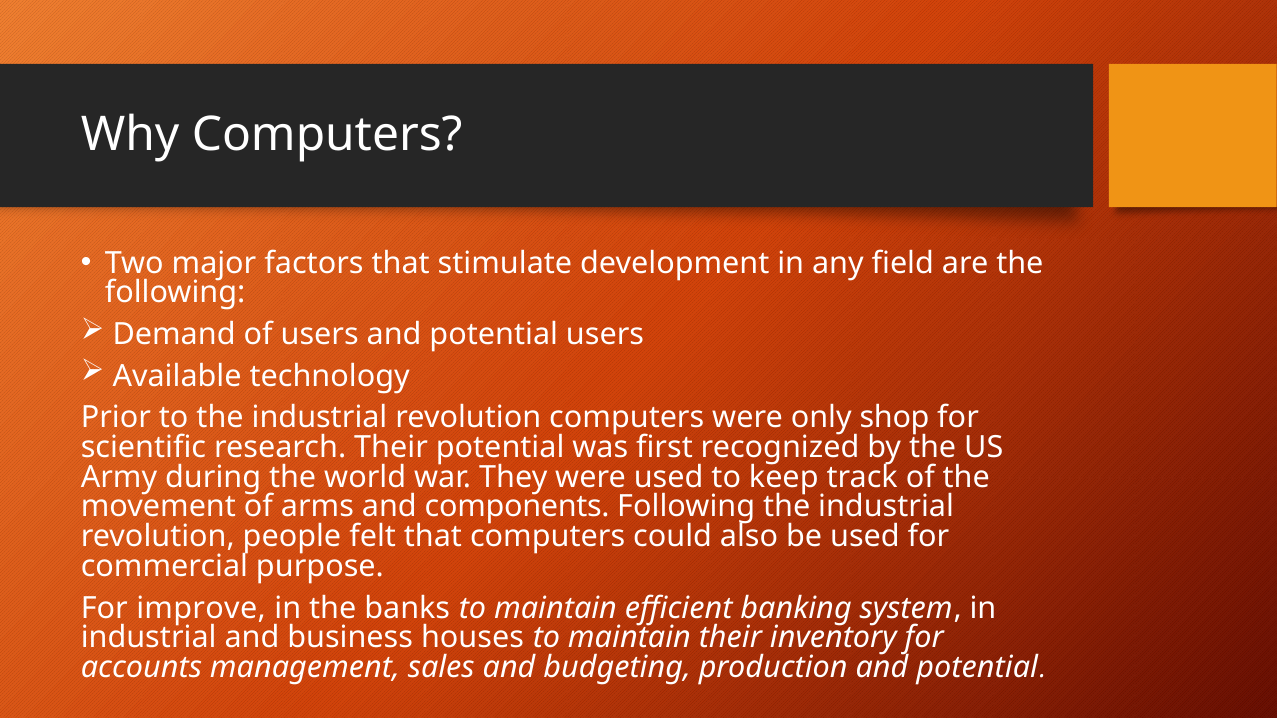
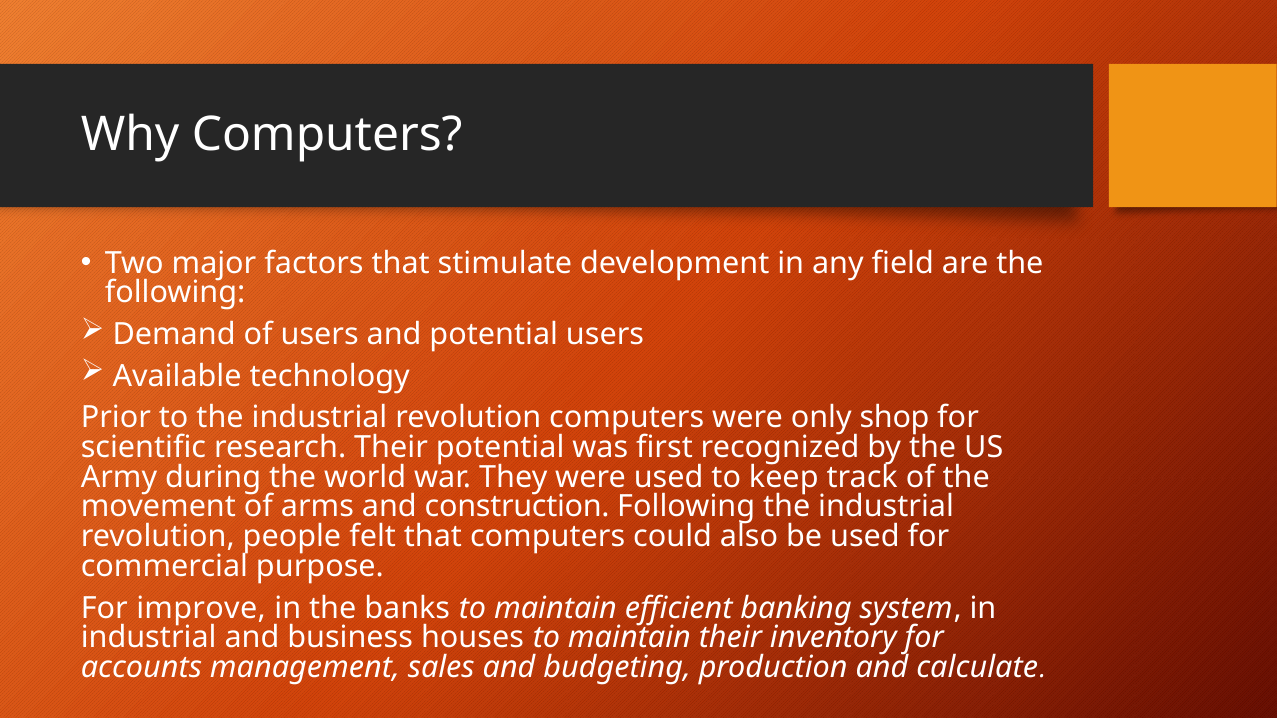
components: components -> construction (517, 507)
production and potential: potential -> calculate (977, 668)
